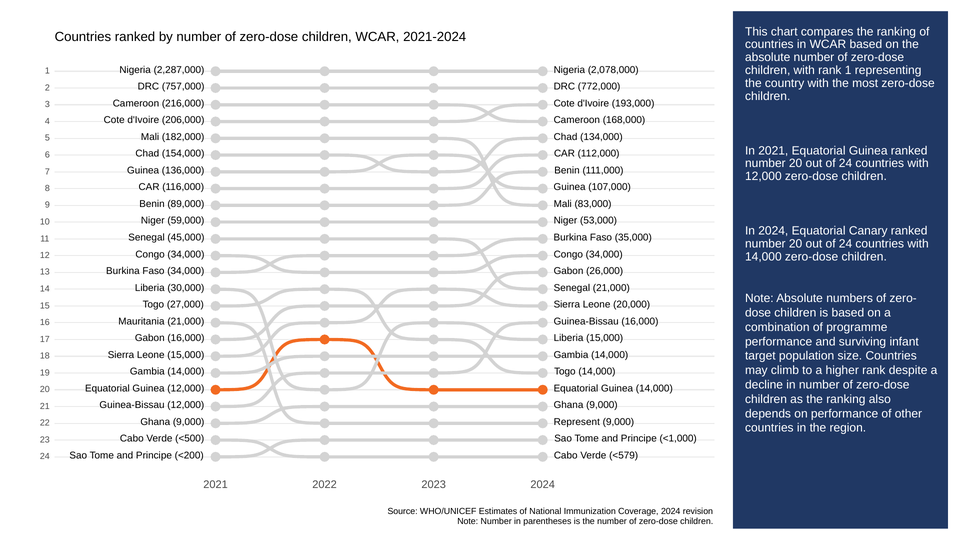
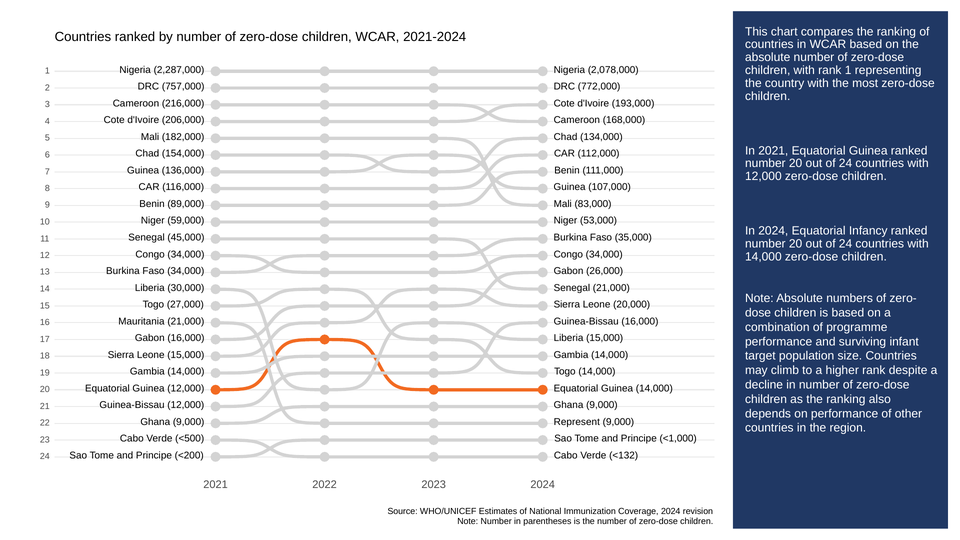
Canary: Canary -> Infancy (868, 231)
<579: <579 -> <132 (624, 455)
